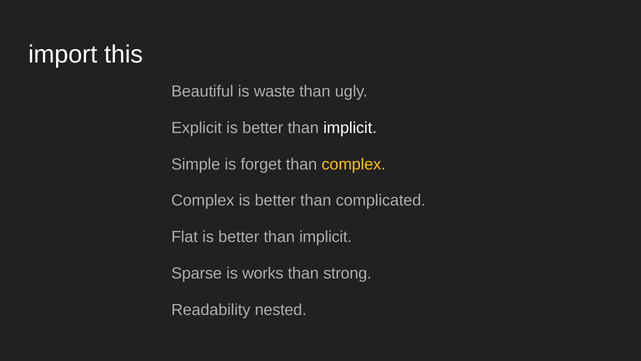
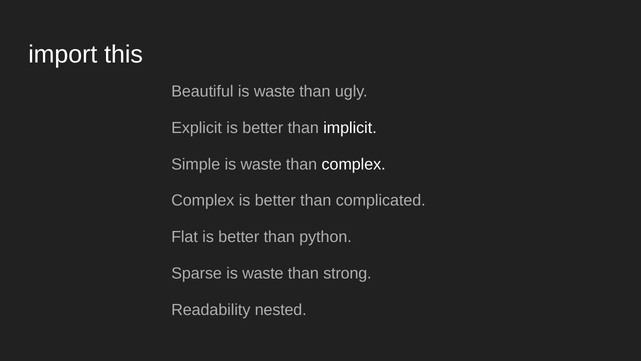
Simple is forget: forget -> waste (261, 164)
complex colour: yellow -> white (354, 164)
implicit: implicit -> python (326, 237)
Sparse is works: works -> waste (263, 273)
